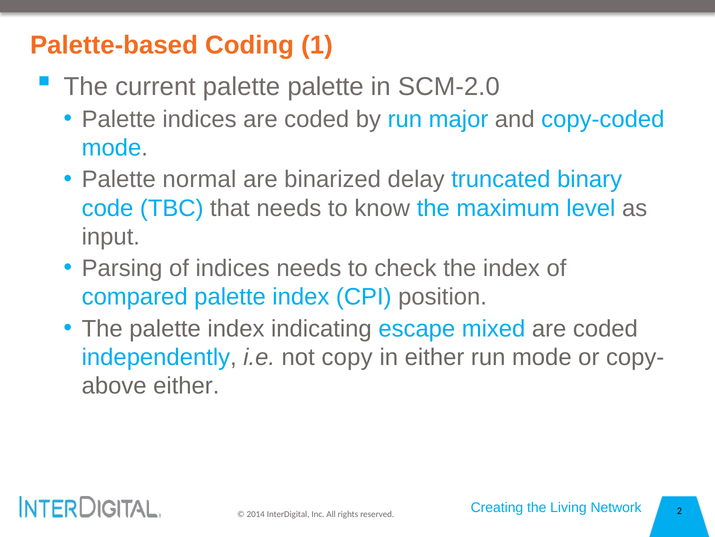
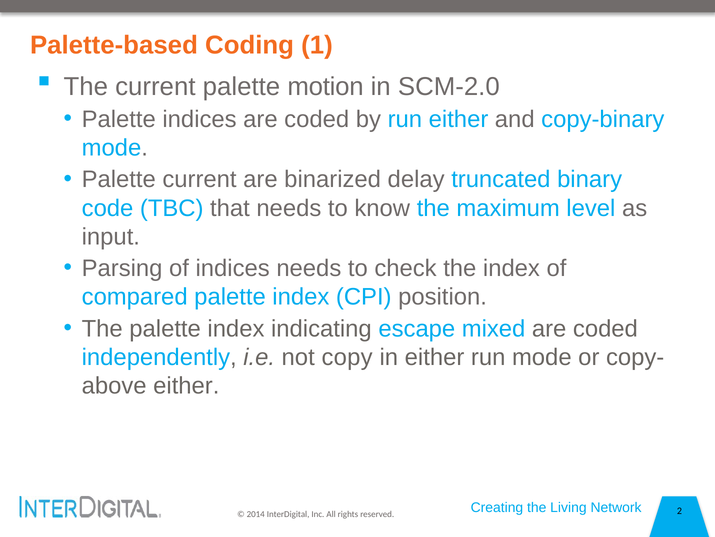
palette palette: palette -> motion (326, 86)
run major: major -> either (459, 119)
copy-coded: copy-coded -> copy-binary (603, 119)
Palette normal: normal -> current (200, 179)
